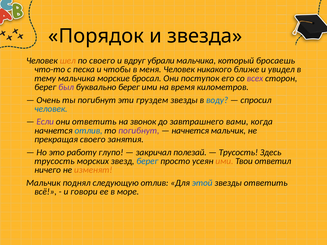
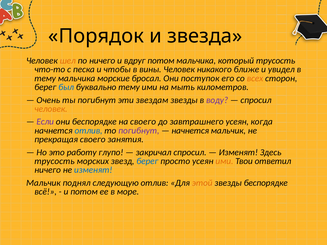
по своего: своего -> ничего (102, 61)
вдруг убрали: убрали -> потом (161, 61)
который бросаешь: бросаешь -> трусость (276, 61)
меня: меня -> вины (150, 70)
всех colour: purple -> orange (255, 78)
был colour: purple -> blue (66, 87)
буквально берег: берег -> тему (129, 87)
время: время -> мыть (183, 87)
груздем: груздем -> звездам (152, 100)
воду colour: blue -> purple (217, 100)
человек colour: blue -> orange (51, 109)
они ответить: ответить -> беспорядке (94, 122)
на звонок: звонок -> своего (143, 122)
завтрашнего вами: вами -> усеян (237, 122)
закричал полезай: полезай -> спросил (190, 152)
Трусость: Трусость -> Изменят (238, 152)
изменят colour: orange -> blue (93, 170)
этой colour: blue -> orange (202, 183)
звезды ответить: ответить -> беспорядке (266, 183)
и говори: говори -> потом (84, 192)
